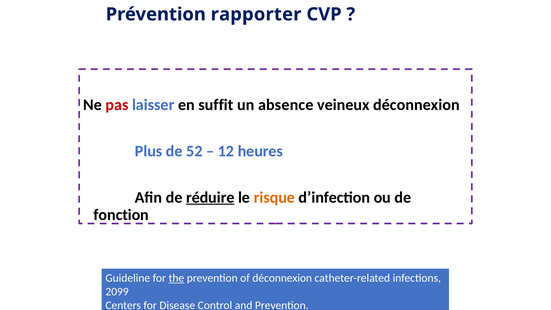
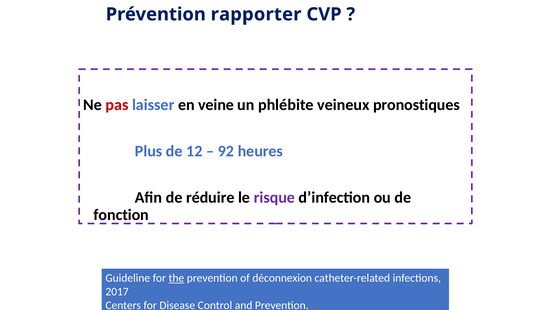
suffit: suffit -> veine (216, 105)
absence: absence -> phlébite (286, 105)
veineux déconnexion: déconnexion -> pronostiques (416, 105)
52: 52 -> 12 (194, 151)
12: 12 -> 92 (226, 151)
réduire underline: present -> none (210, 197)
risque colour: orange -> purple (274, 197)
2099: 2099 -> 2017 (117, 292)
